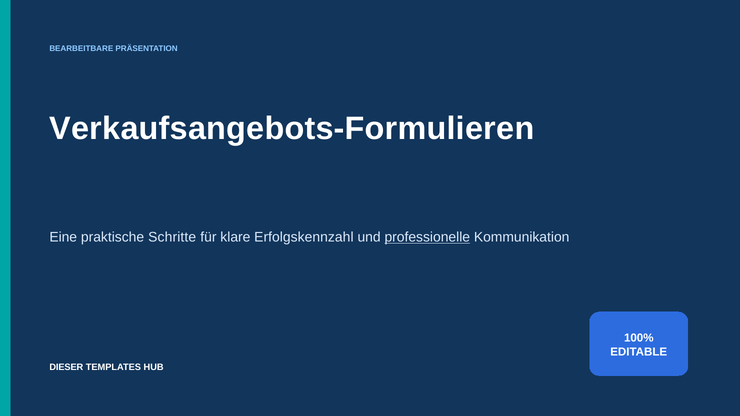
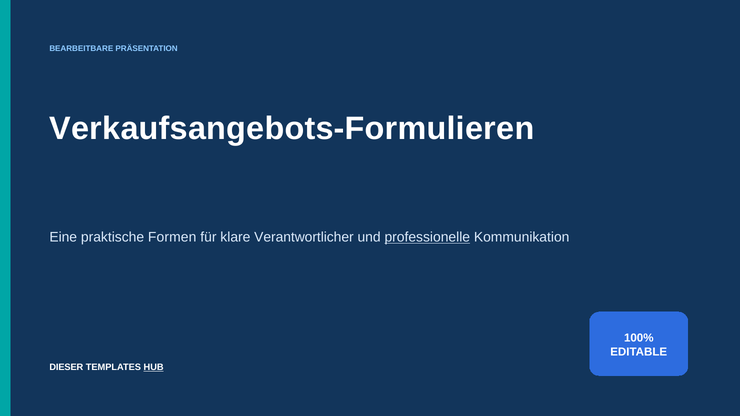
Schritte: Schritte -> Formen (172, 237)
Erfolgskennzahl: Erfolgskennzahl -> Verantwortlicher (304, 237)
HUB underline: none -> present (154, 367)
